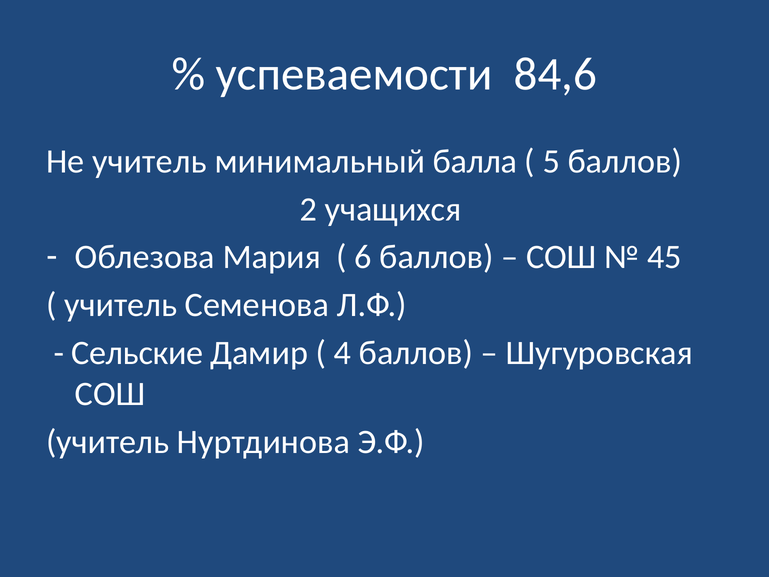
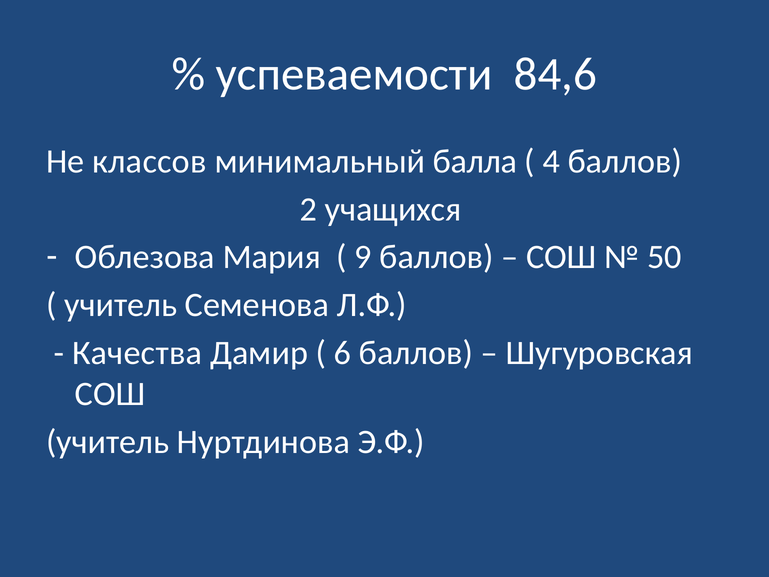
Не учитель: учитель -> классов (149, 161)
5: 5 -> 4 (551, 161)
6: 6 -> 9 (363, 257)
45: 45 -> 50 (664, 257)
Сельские: Сельские -> Качества (137, 353)
4: 4 -> 6 (342, 353)
